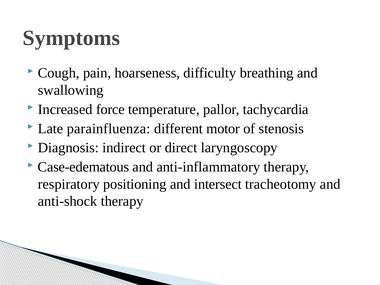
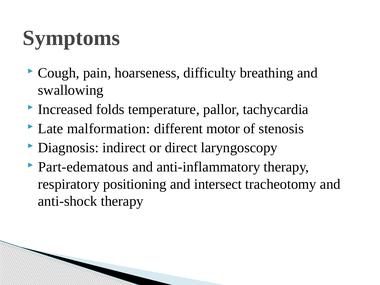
force: force -> folds (110, 109)
parainfluenza: parainfluenza -> malformation (109, 129)
Case-edematous: Case-edematous -> Part-edematous (83, 167)
